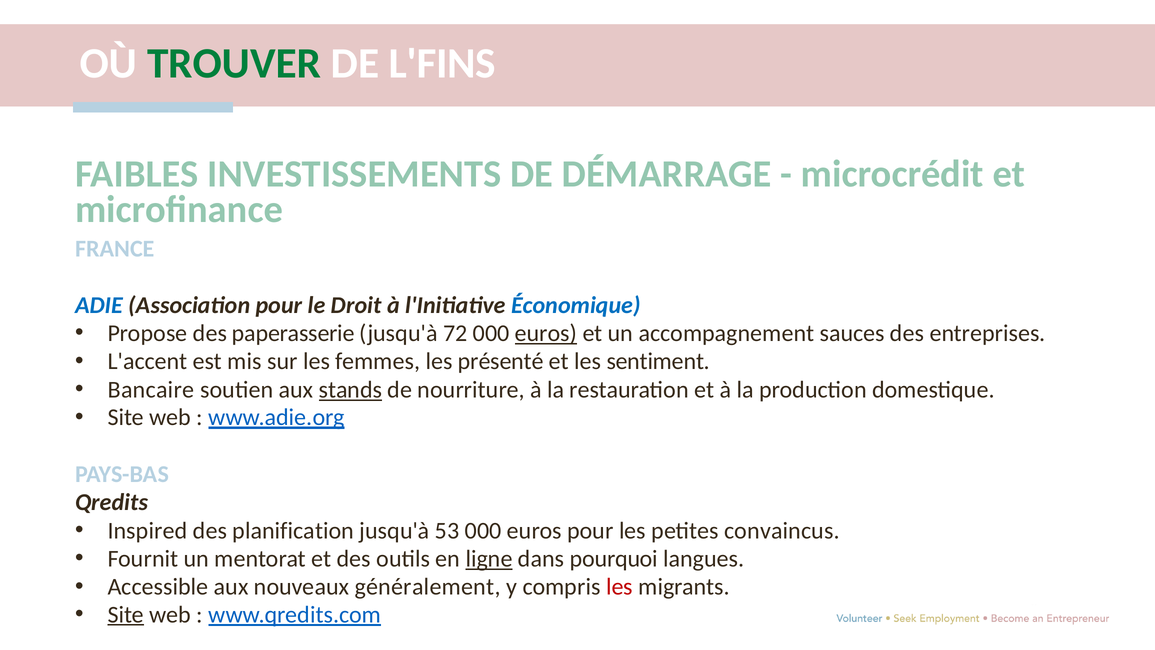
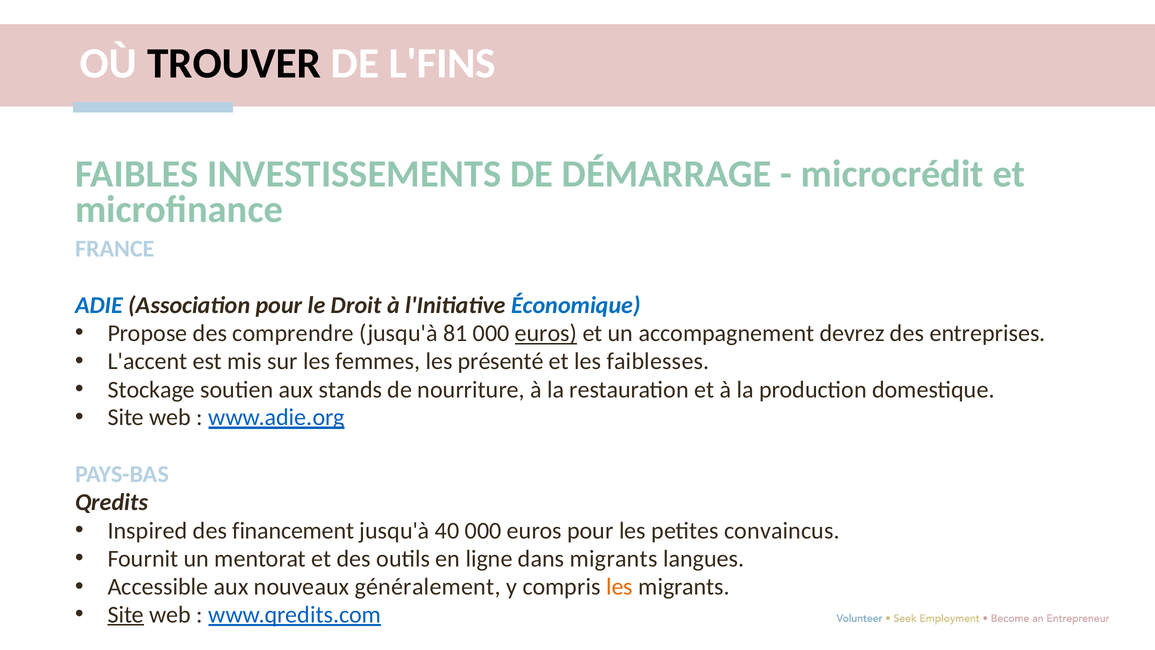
TROUVER colour: green -> black (234, 63)
paperasserie: paperasserie -> comprendre (293, 333)
72: 72 -> 81 (455, 333)
sauces: sauces -> devrez (852, 333)
sentiment: sentiment -> faiblesses (658, 361)
Bancaire: Bancaire -> Stockage (151, 390)
stands underline: present -> none (350, 390)
planification: planification -> financement (293, 530)
53: 53 -> 40 (447, 530)
ligne underline: present -> none (489, 559)
dans pourquoi: pourquoi -> migrants (614, 559)
les colour: red -> orange (619, 587)
